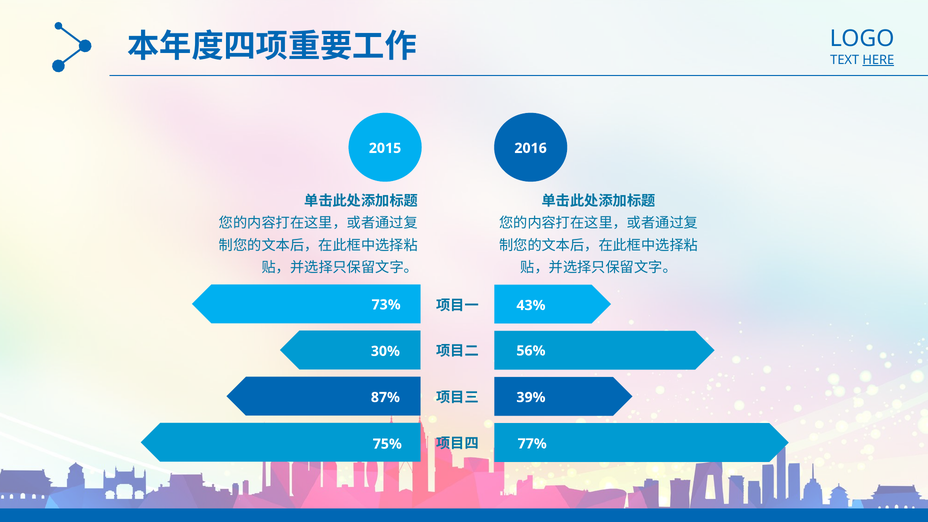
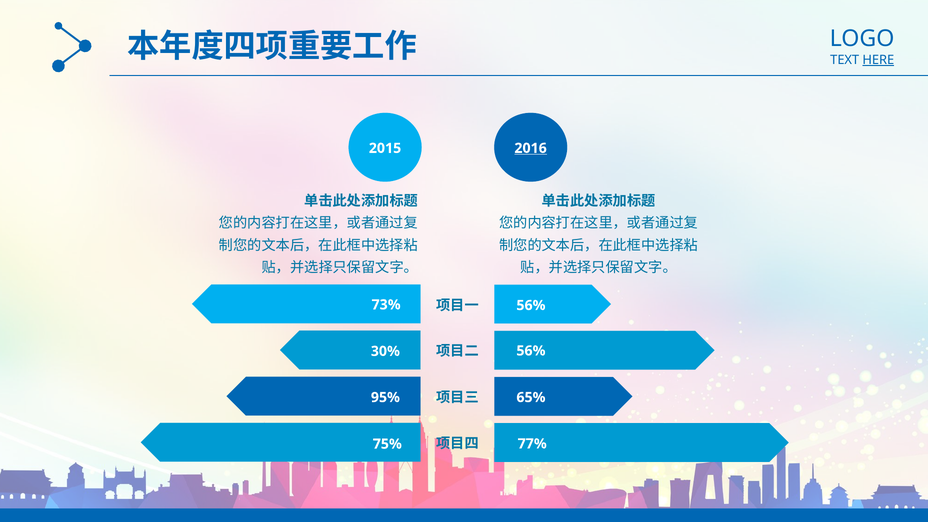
2016 underline: none -> present (531, 148)
43%: 43% -> 56% (531, 305)
87%: 87% -> 95% (385, 397)
39%: 39% -> 65% (531, 397)
